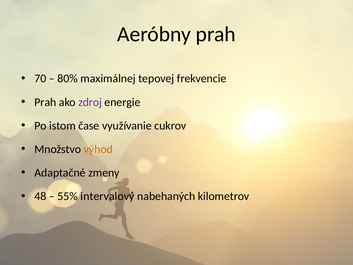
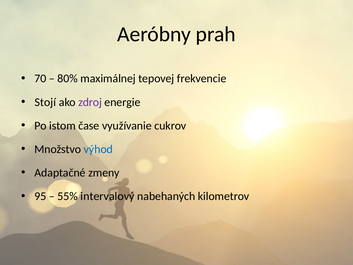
Prah: Prah -> Stojí (45, 102)
výhod colour: orange -> blue (98, 149)
48: 48 -> 95 (40, 196)
